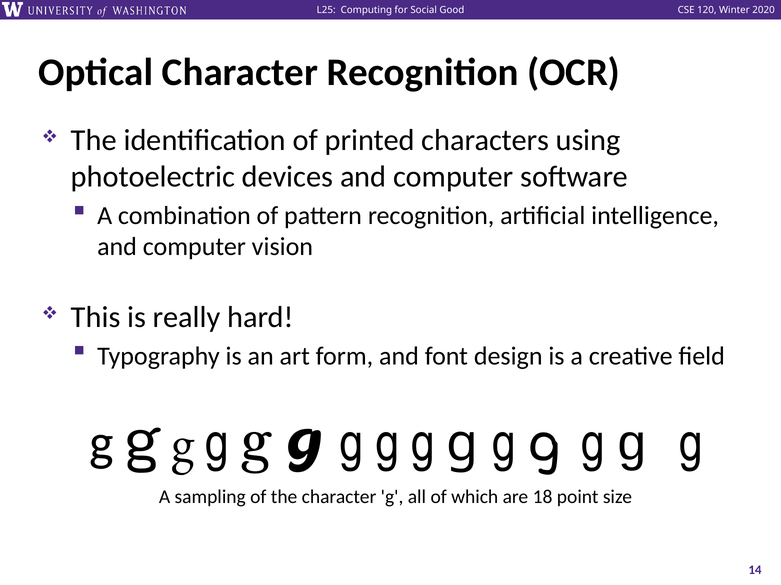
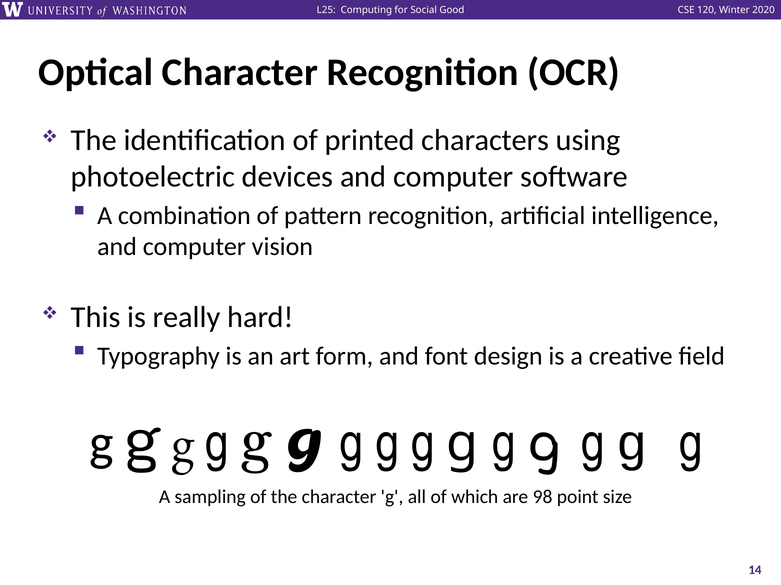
18: 18 -> 98 (543, 497)
